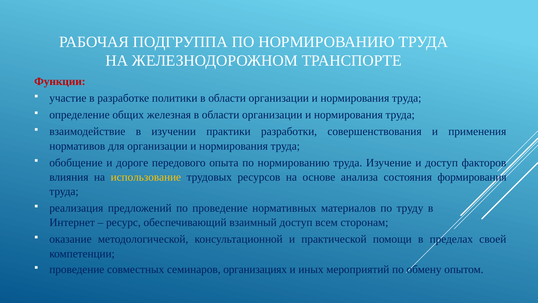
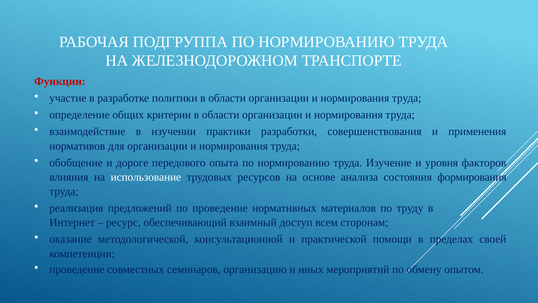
железная: железная -> критерии (169, 115)
и доступ: доступ -> уровня (442, 162)
использование colour: yellow -> white (146, 177)
организациях: организациях -> организацию (255, 269)
